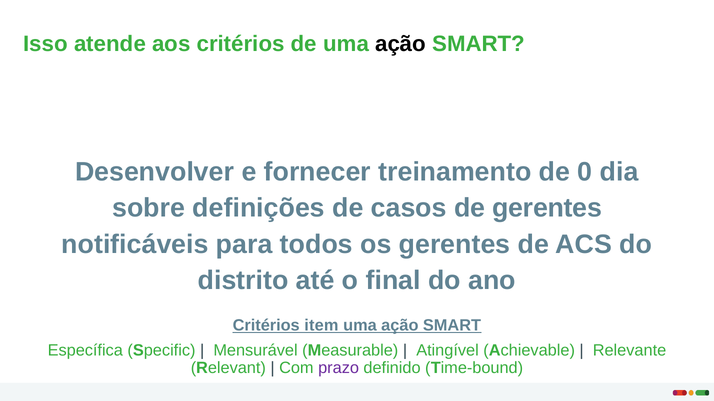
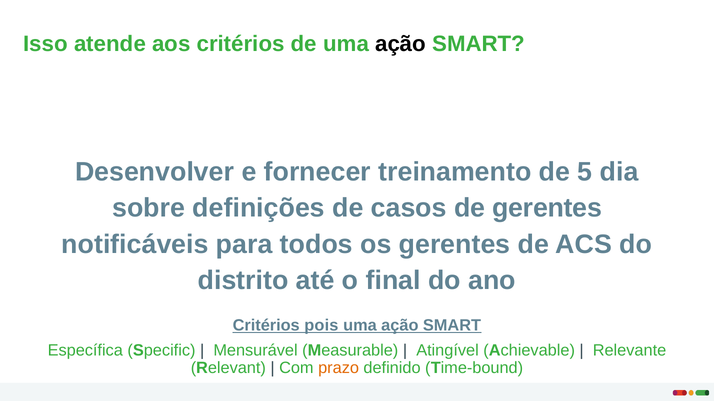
0: 0 -> 5 (585, 172)
item: item -> pois (321, 326)
prazo colour: purple -> orange (339, 369)
